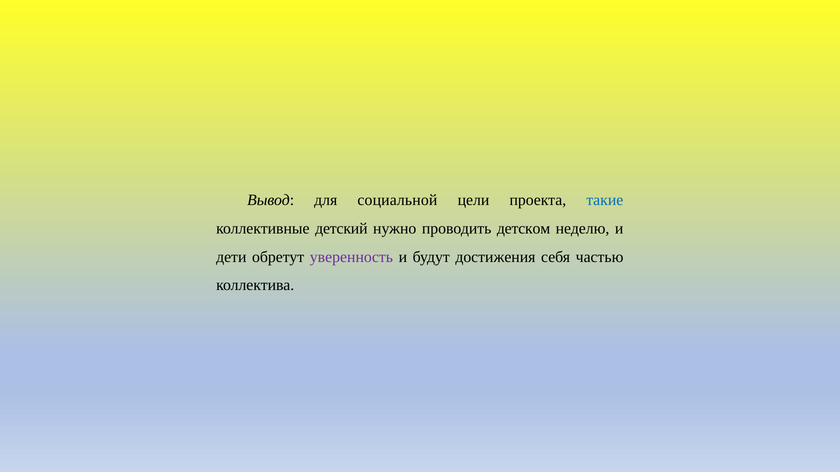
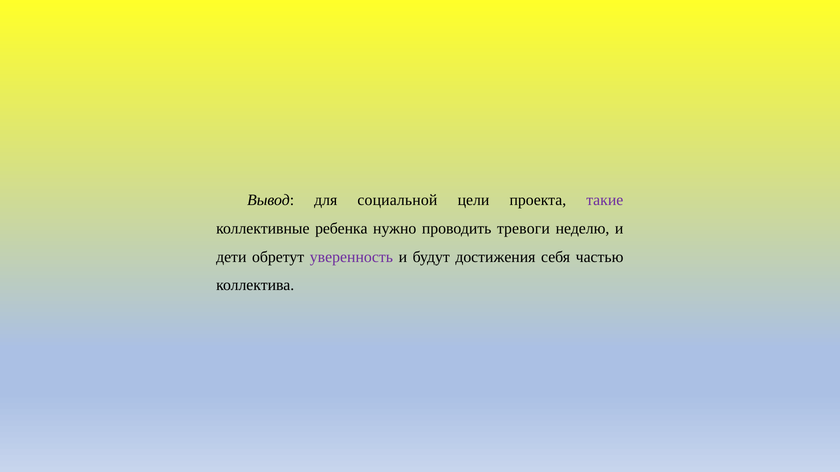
такие colour: blue -> purple (605, 200)
детский: детский -> ребенка (341, 229)
детском: детском -> тревоги (523, 229)
